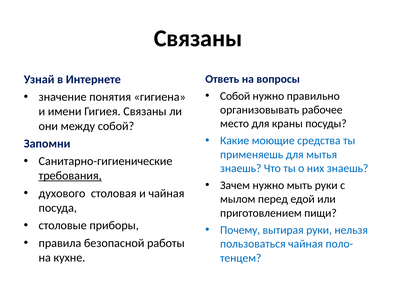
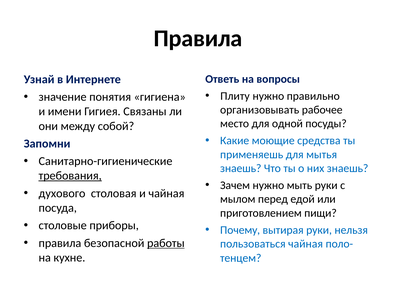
Связаны: Связаны -> Правила (198, 38)
Собой: Собой -> Плиту (235, 96)
краны: краны -> одной (287, 124)
работы underline: none -> present (166, 243)
